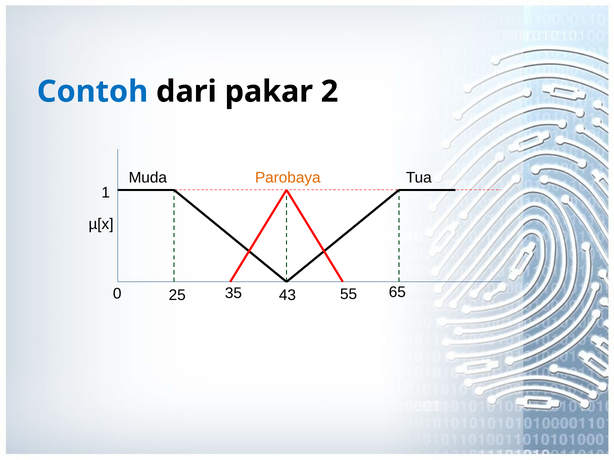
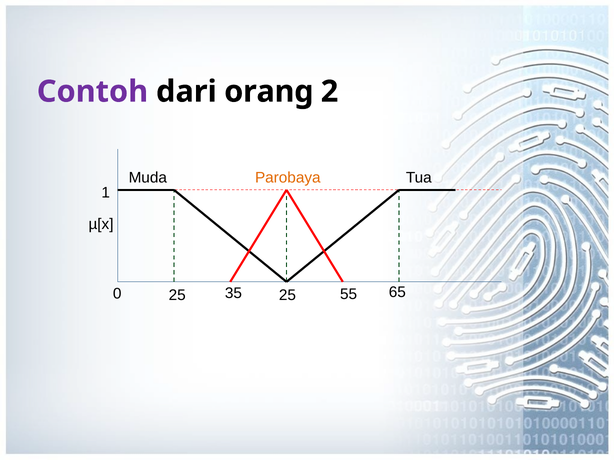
Contoh colour: blue -> purple (92, 92)
pakar: pakar -> orang (269, 92)
35 43: 43 -> 25 (287, 295)
